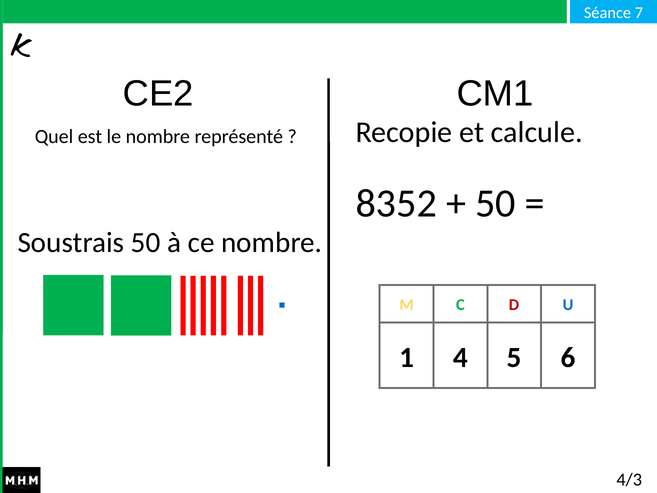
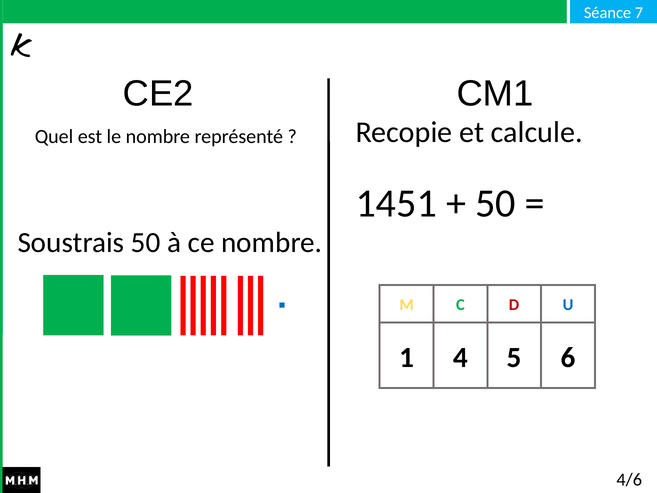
8352: 8352 -> 1451 (396, 203)
4/3: 4/3 -> 4/6 (629, 479)
